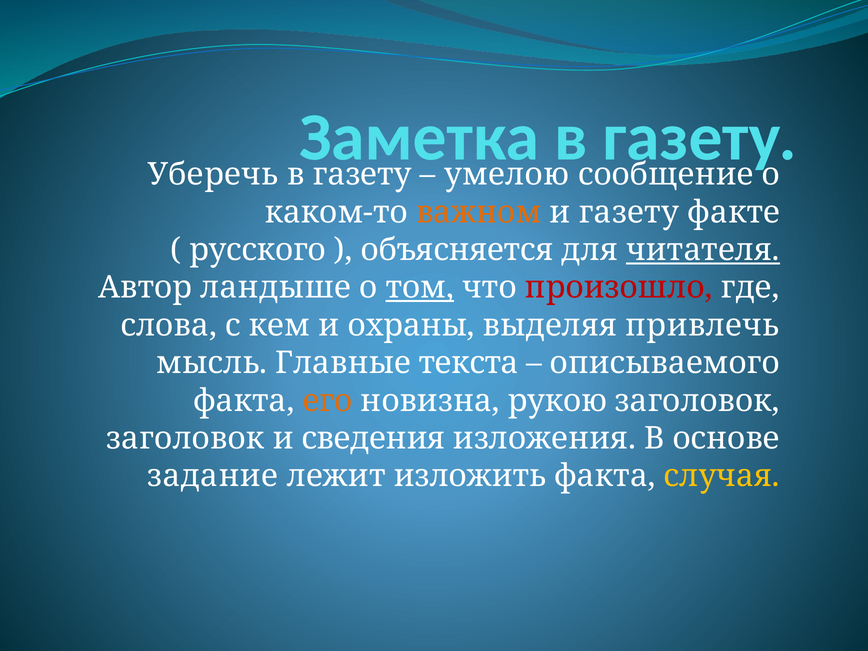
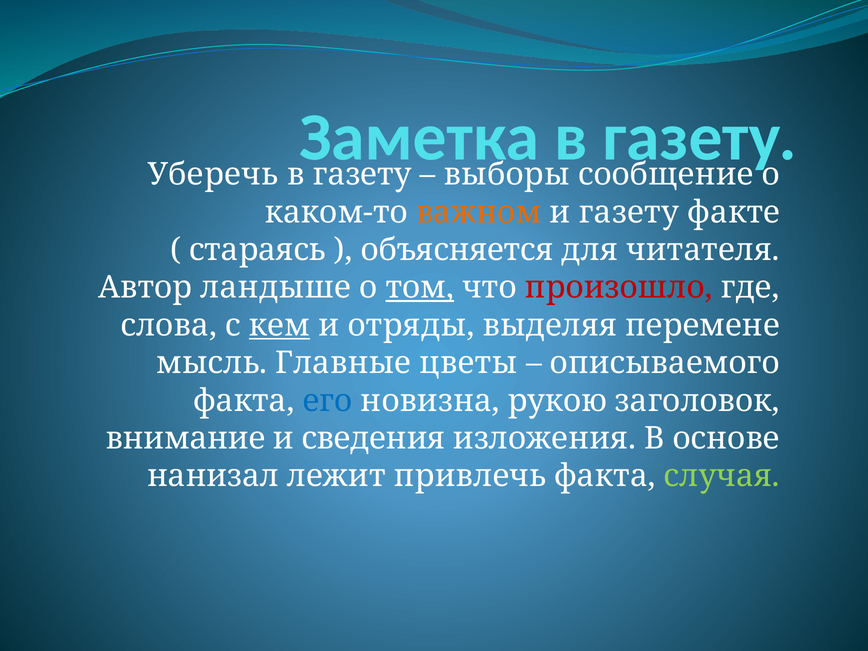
умелою: умелою -> выборы (507, 175)
русского: русского -> стараясь (257, 250)
читателя underline: present -> none (703, 250)
кем underline: none -> present (279, 325)
охраны: охраны -> отряды (411, 325)
привлечь: привлечь -> перемене (702, 325)
текста: текста -> цветы (468, 363)
его colour: orange -> blue (327, 401)
заголовок: заголовок -> внимание (186, 438)
задание: задание -> нанизал (213, 476)
изложить: изложить -> привлечь (470, 476)
случая colour: yellow -> light green (722, 476)
